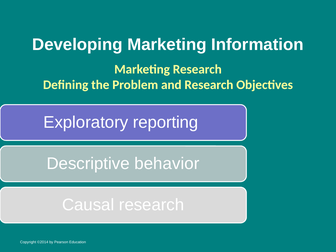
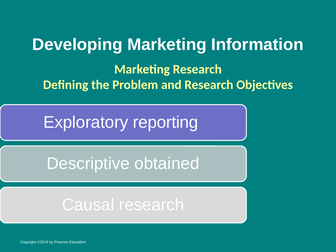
behavior: behavior -> obtained (167, 164)
